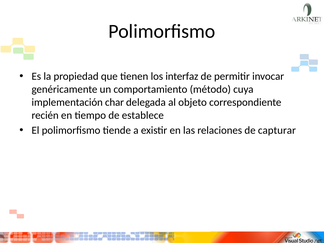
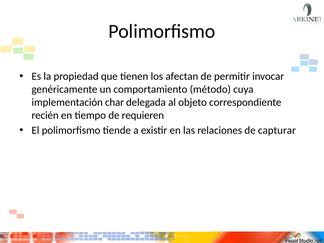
interfaz: interfaz -> afectan (182, 76)
establece: establece -> requieren (143, 115)
